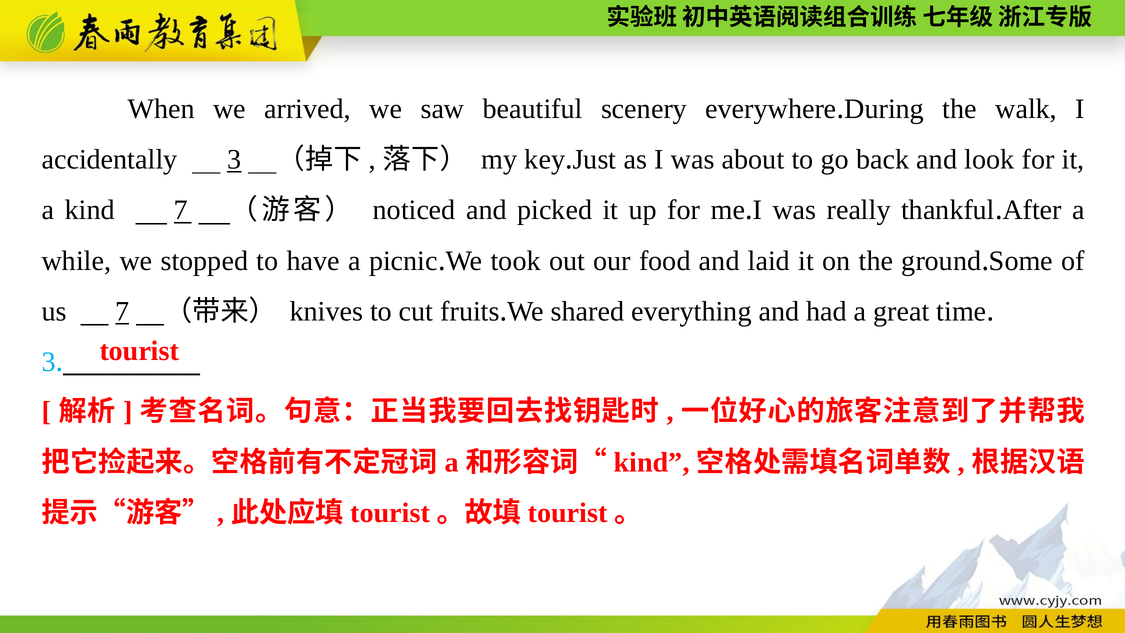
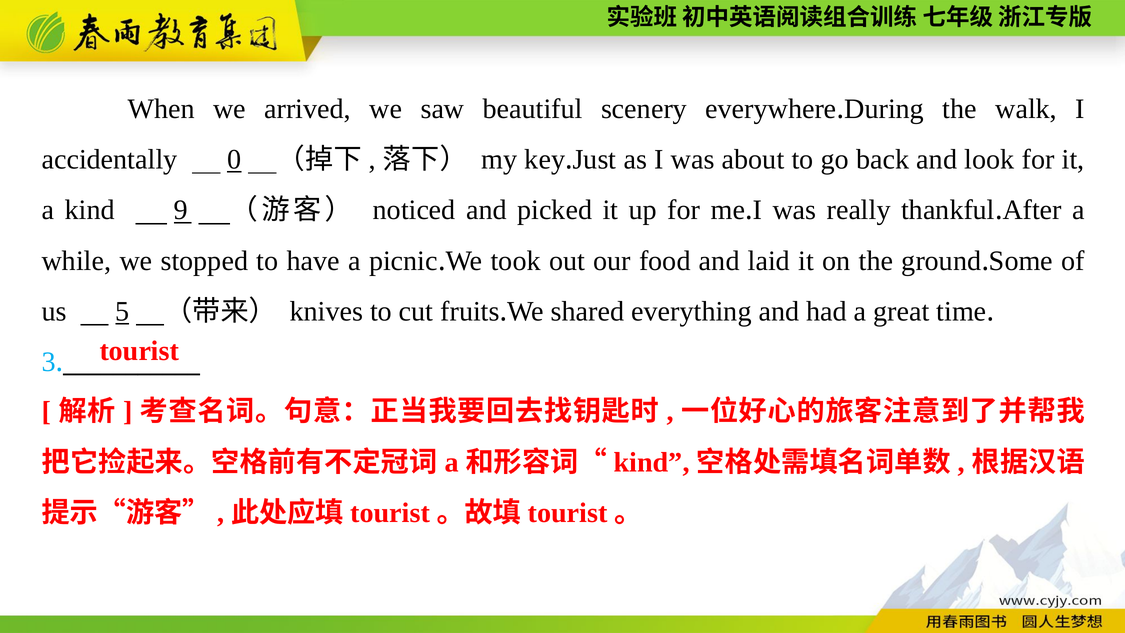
accidentally 3: 3 -> 0 (234, 159)
kind 7: 7 -> 9 (181, 210)
us 7: 7 -> 5 (122, 311)
